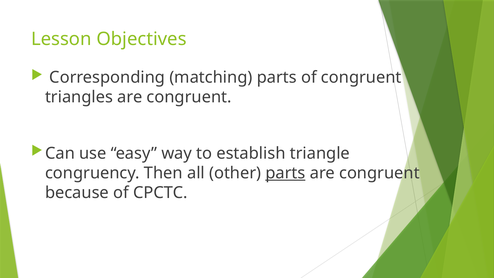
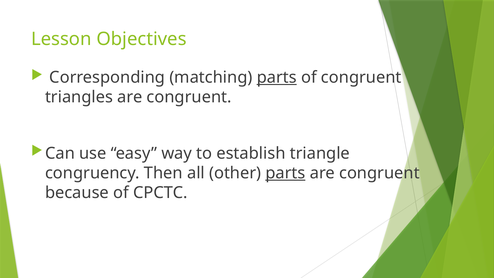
parts underline: none -> present (277, 77)
